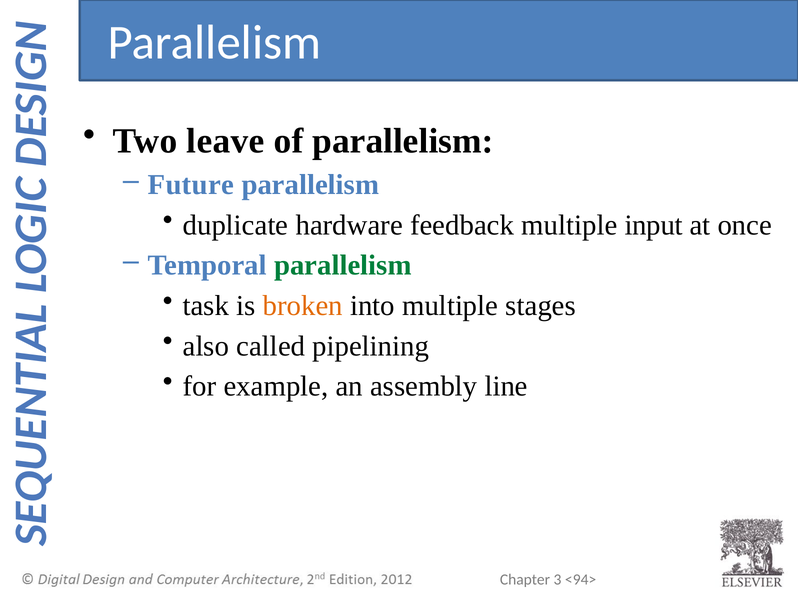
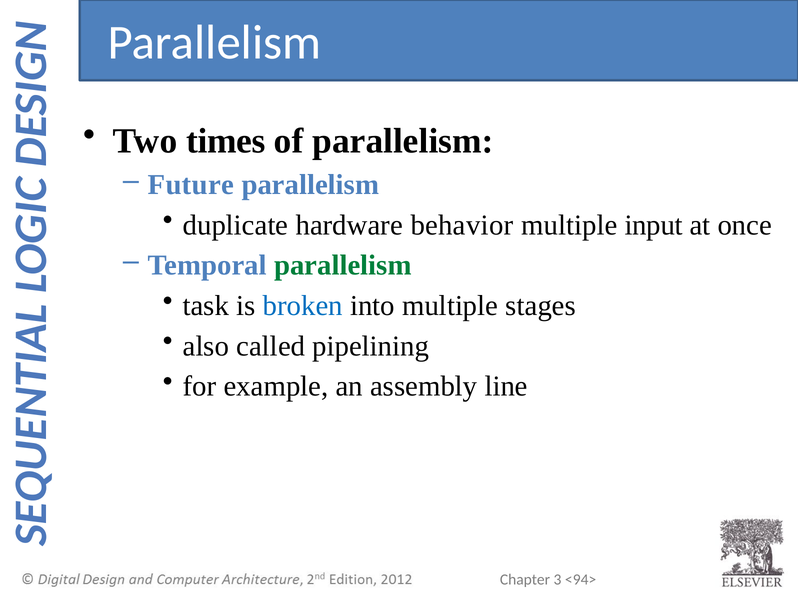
leave: leave -> times (226, 141)
feedback: feedback -> behavior (462, 225)
broken colour: orange -> blue (303, 305)
